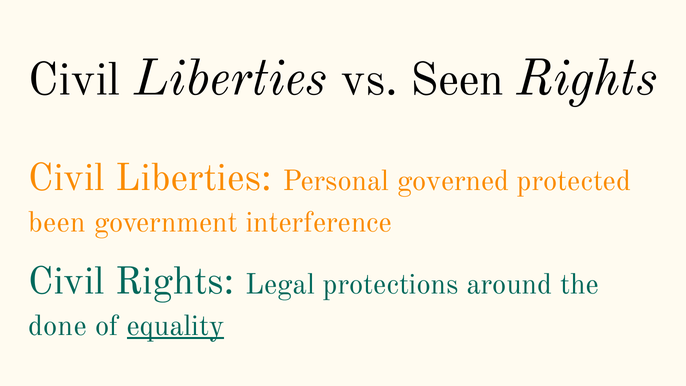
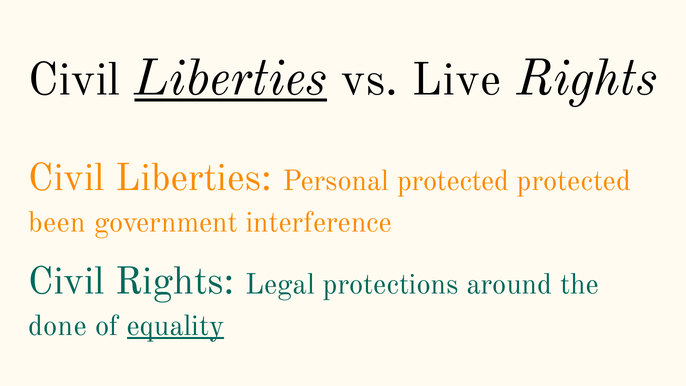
Liberties underline: none -> present (231, 78)
Seen: Seen -> Live (457, 80)
Personal governed: governed -> protected (453, 181)
